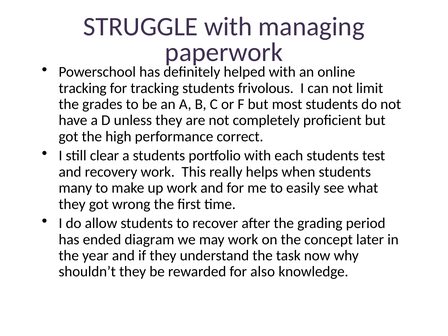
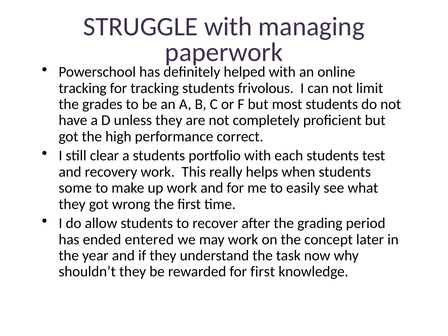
many: many -> some (75, 188)
diagram: diagram -> entered (149, 239)
for also: also -> first (263, 272)
